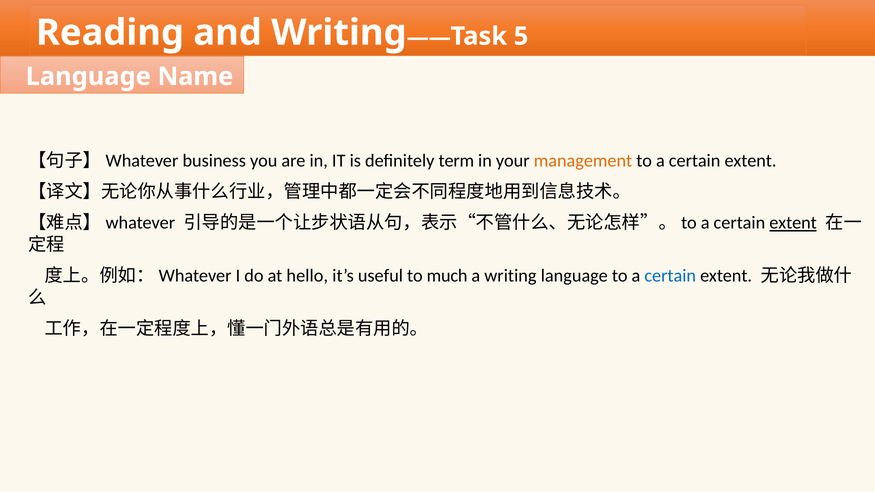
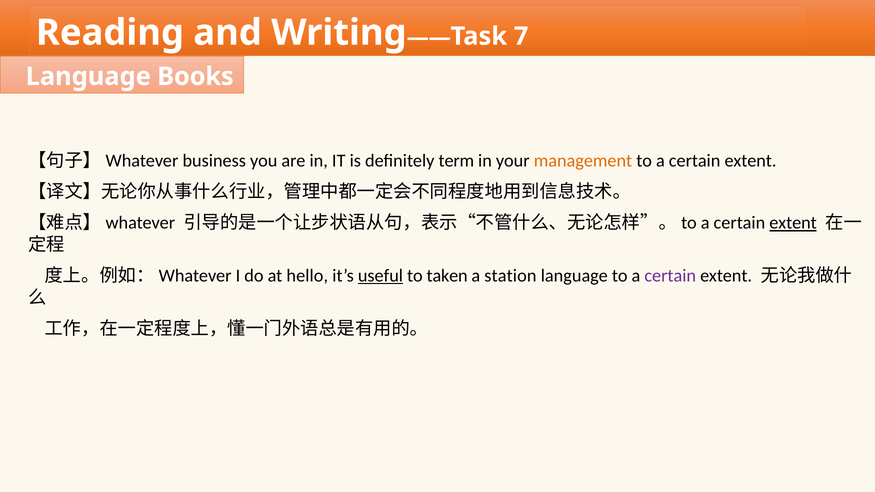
5: 5 -> 7 (521, 36)
Name: Name -> Books (195, 77)
useful underline: none -> present (380, 276)
much: much -> taken (447, 276)
a writing: writing -> station (510, 276)
certain colour: blue -> purple (670, 276)
